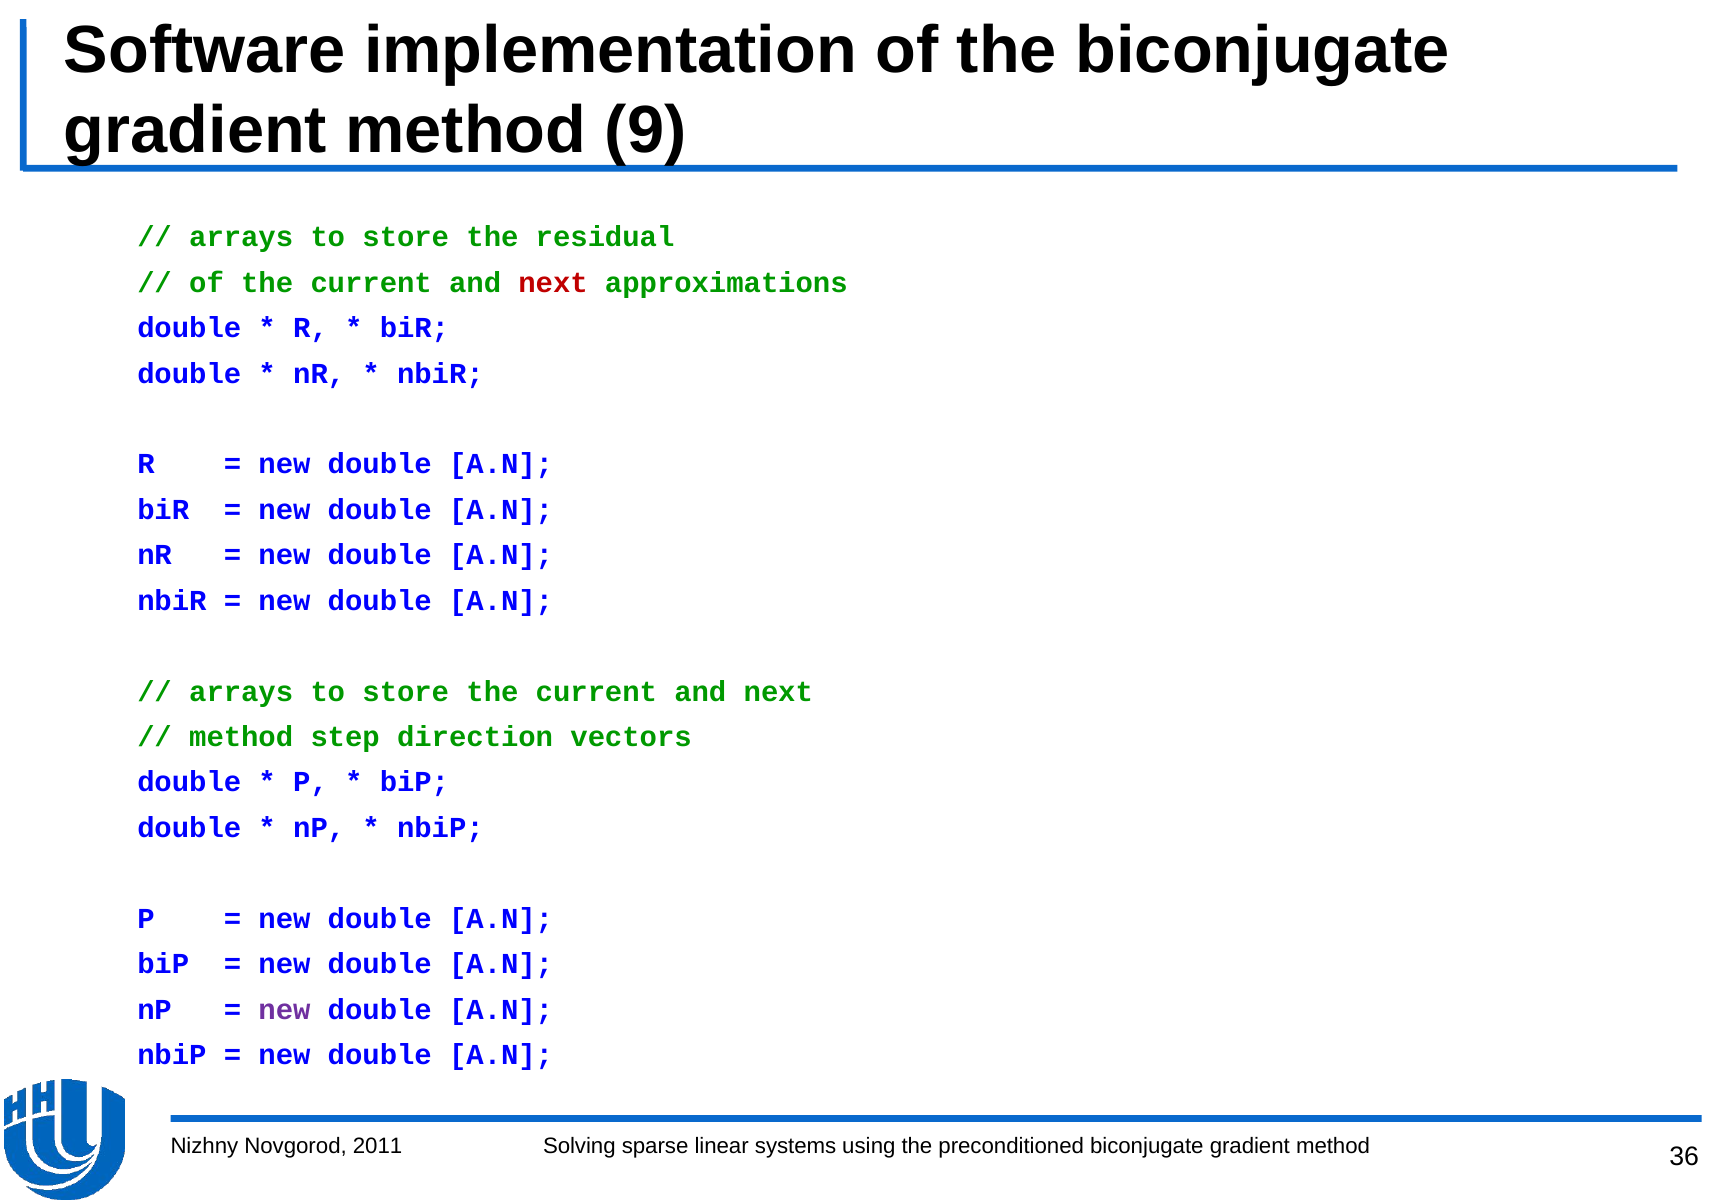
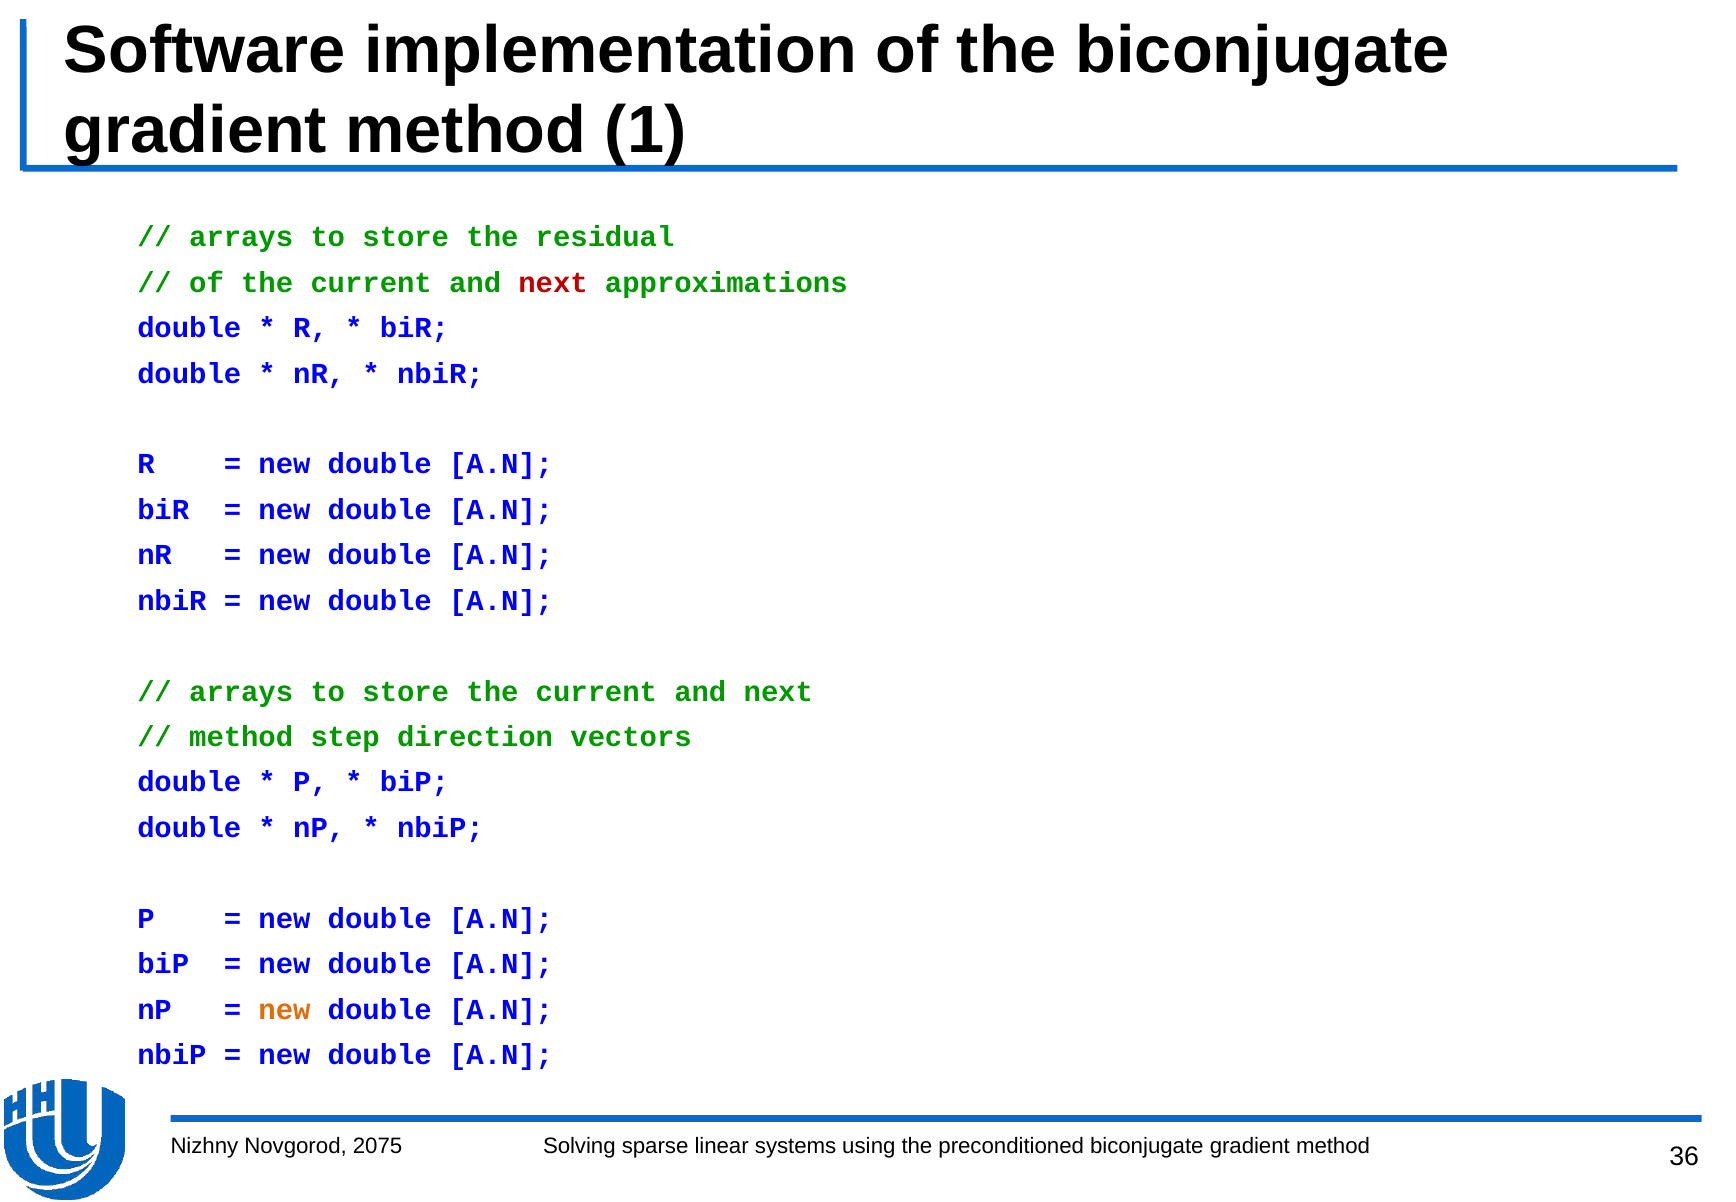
9: 9 -> 1 (646, 130)
new colour: purple -> orange (284, 1009)
2011: 2011 -> 2075 (378, 1146)
